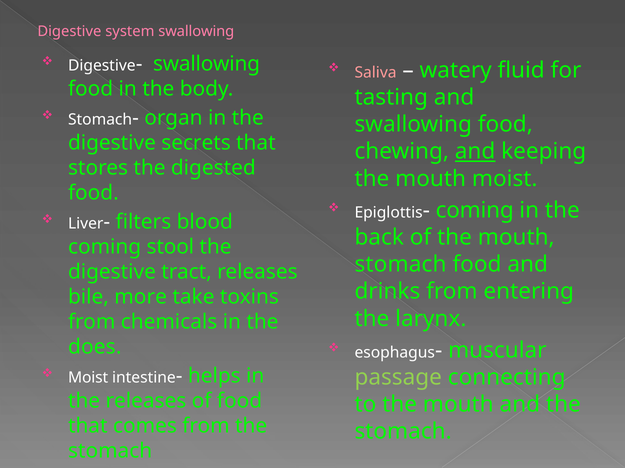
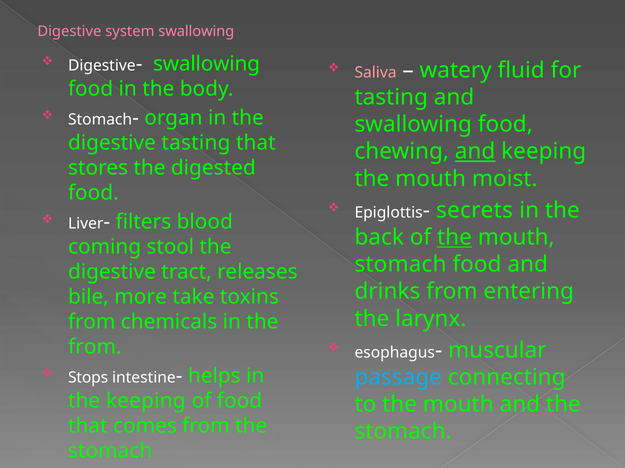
digestive secrets: secrets -> tasting (196, 143)
coming: coming -> secrets (474, 211)
the underline: none -> present (455, 238)
does: does -> from (95, 347)
Moist: Moist -> Stops (88, 378)
passage colour: light green -> light blue (398, 378)
the releases: releases -> keeping (146, 401)
